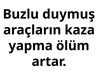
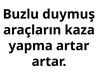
yapma ölüm: ölüm -> artar (73, 46)
